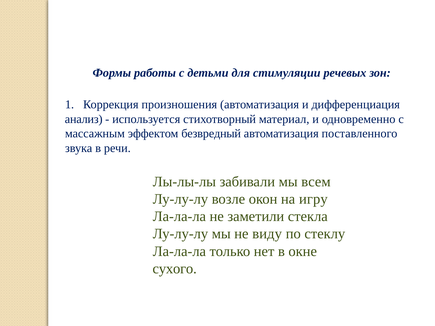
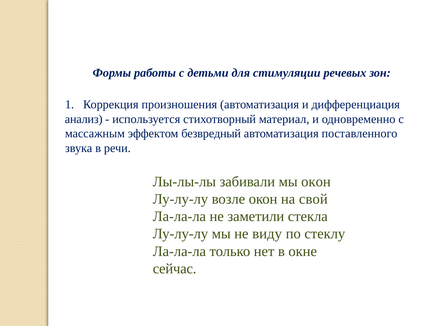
мы всем: всем -> окон (316, 182)
игру: игру -> свой (313, 199)
сухого: сухого -> сейчас (175, 269)
